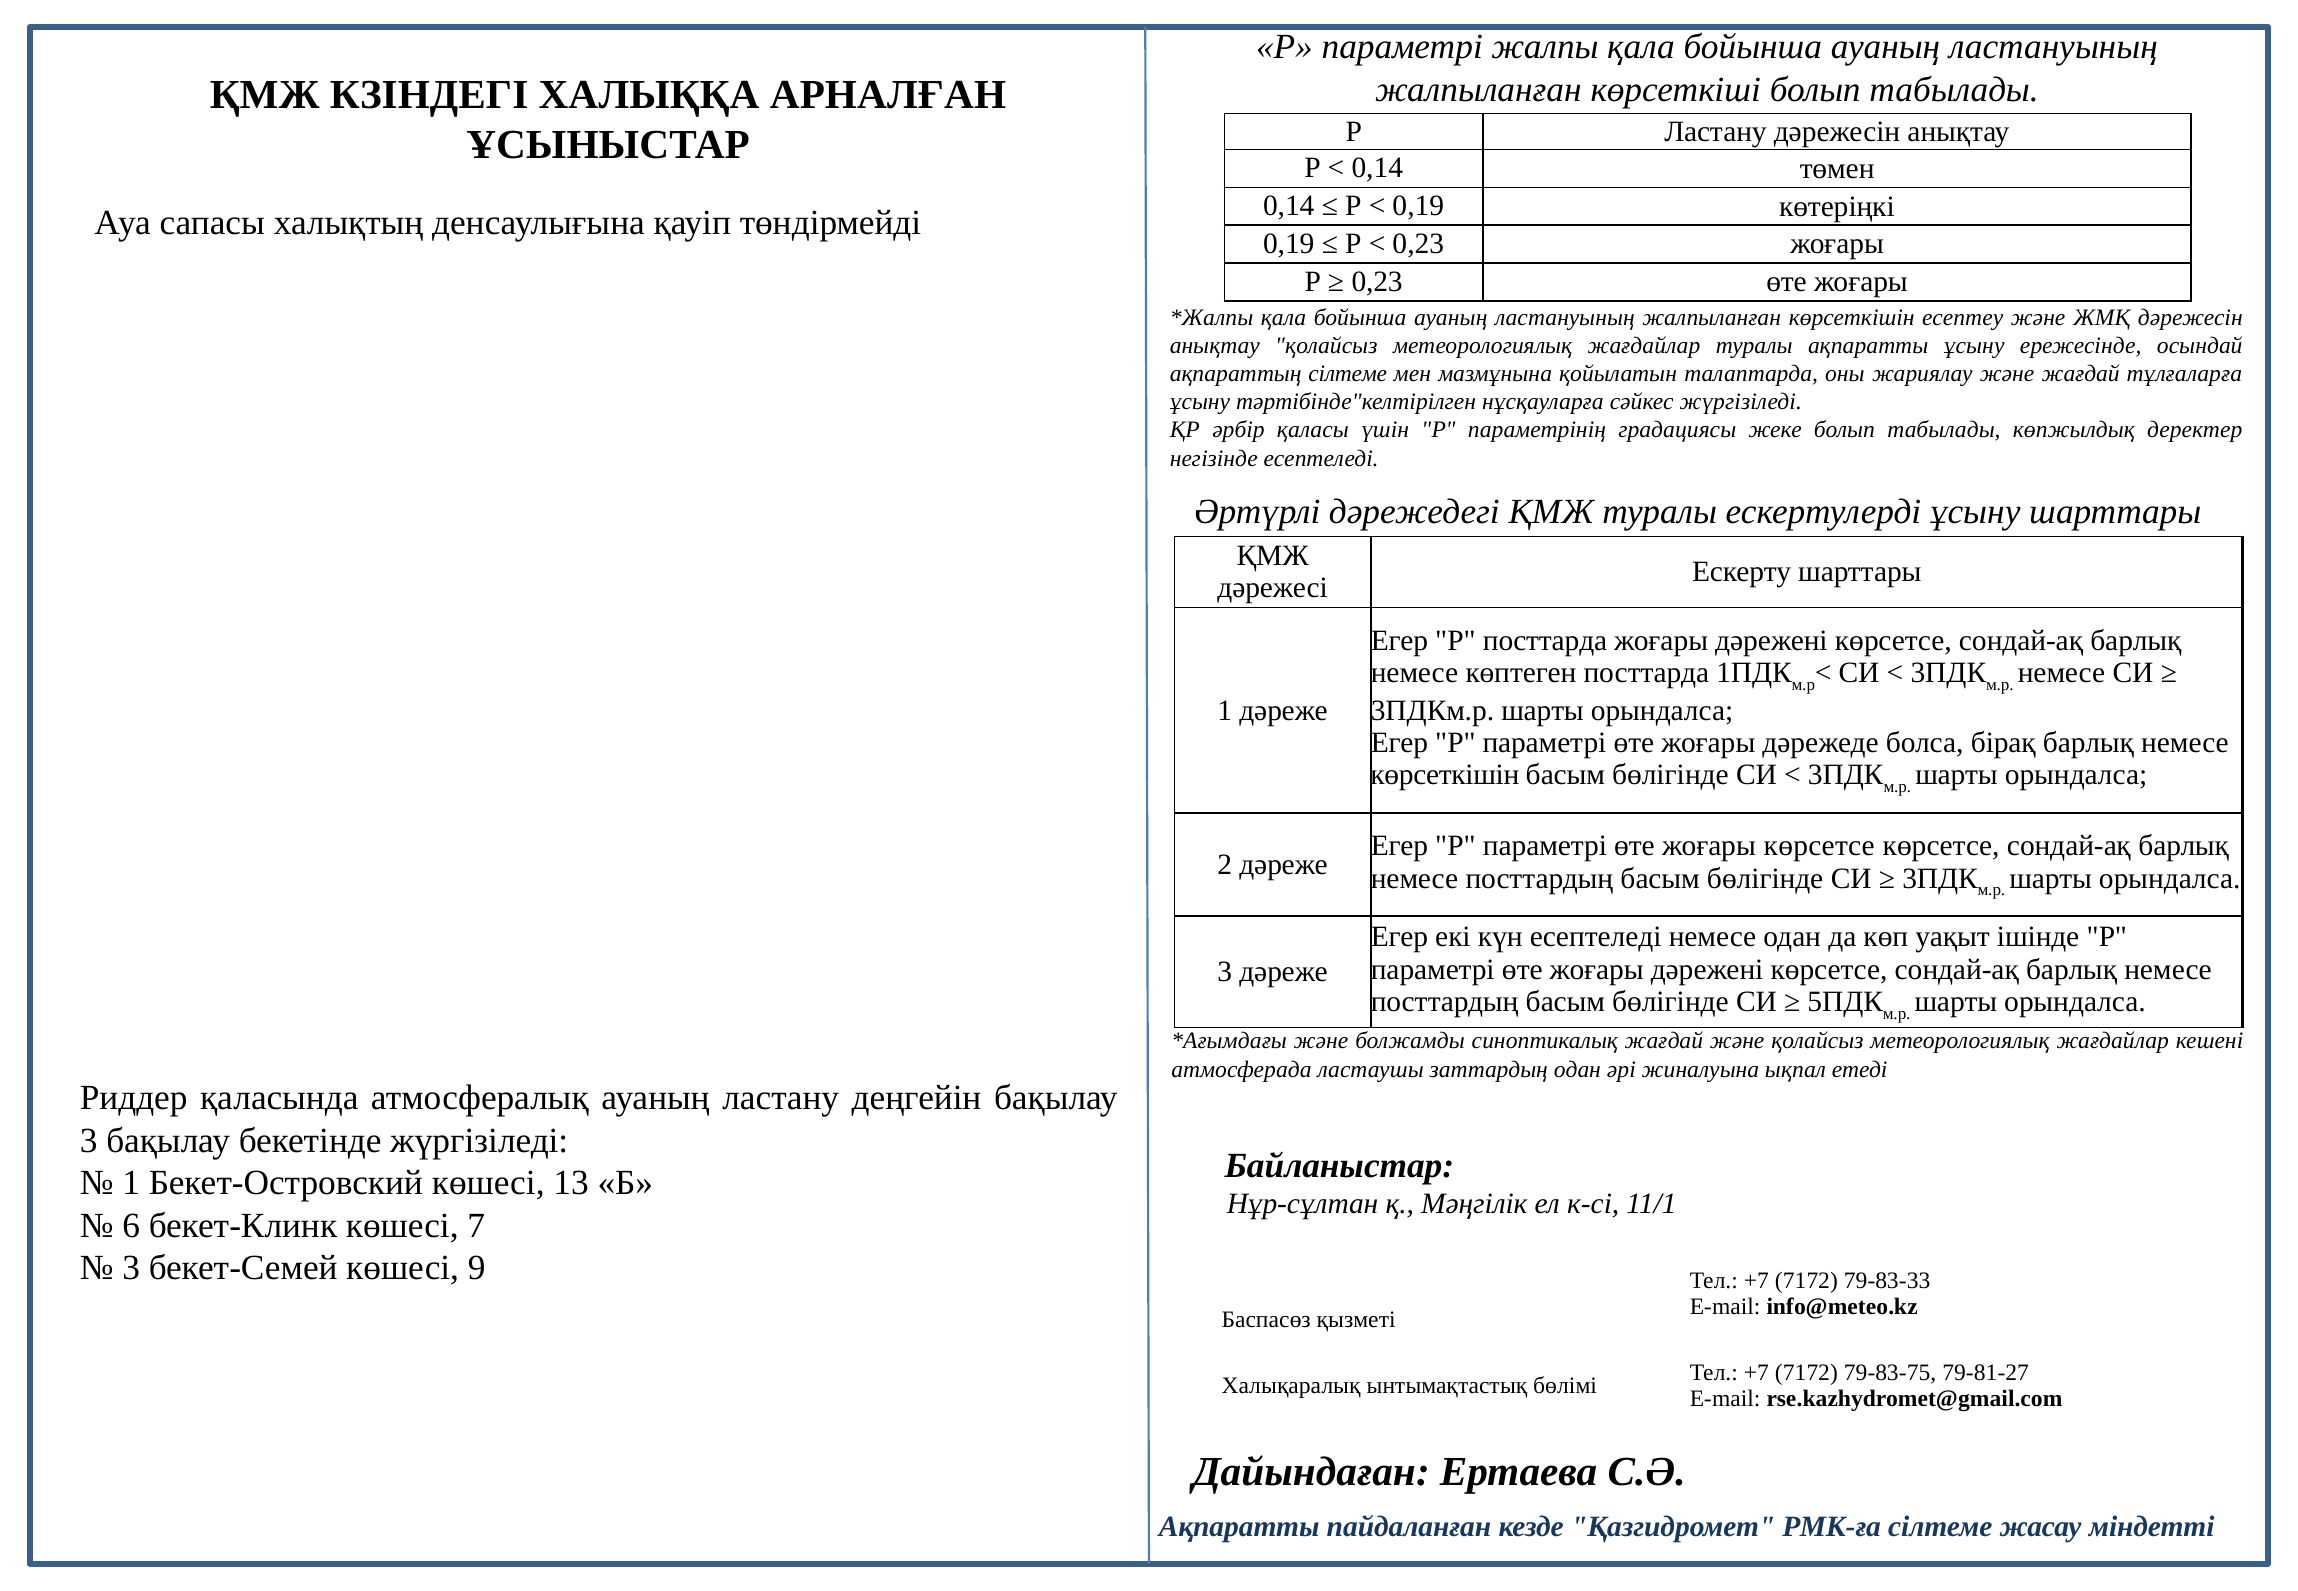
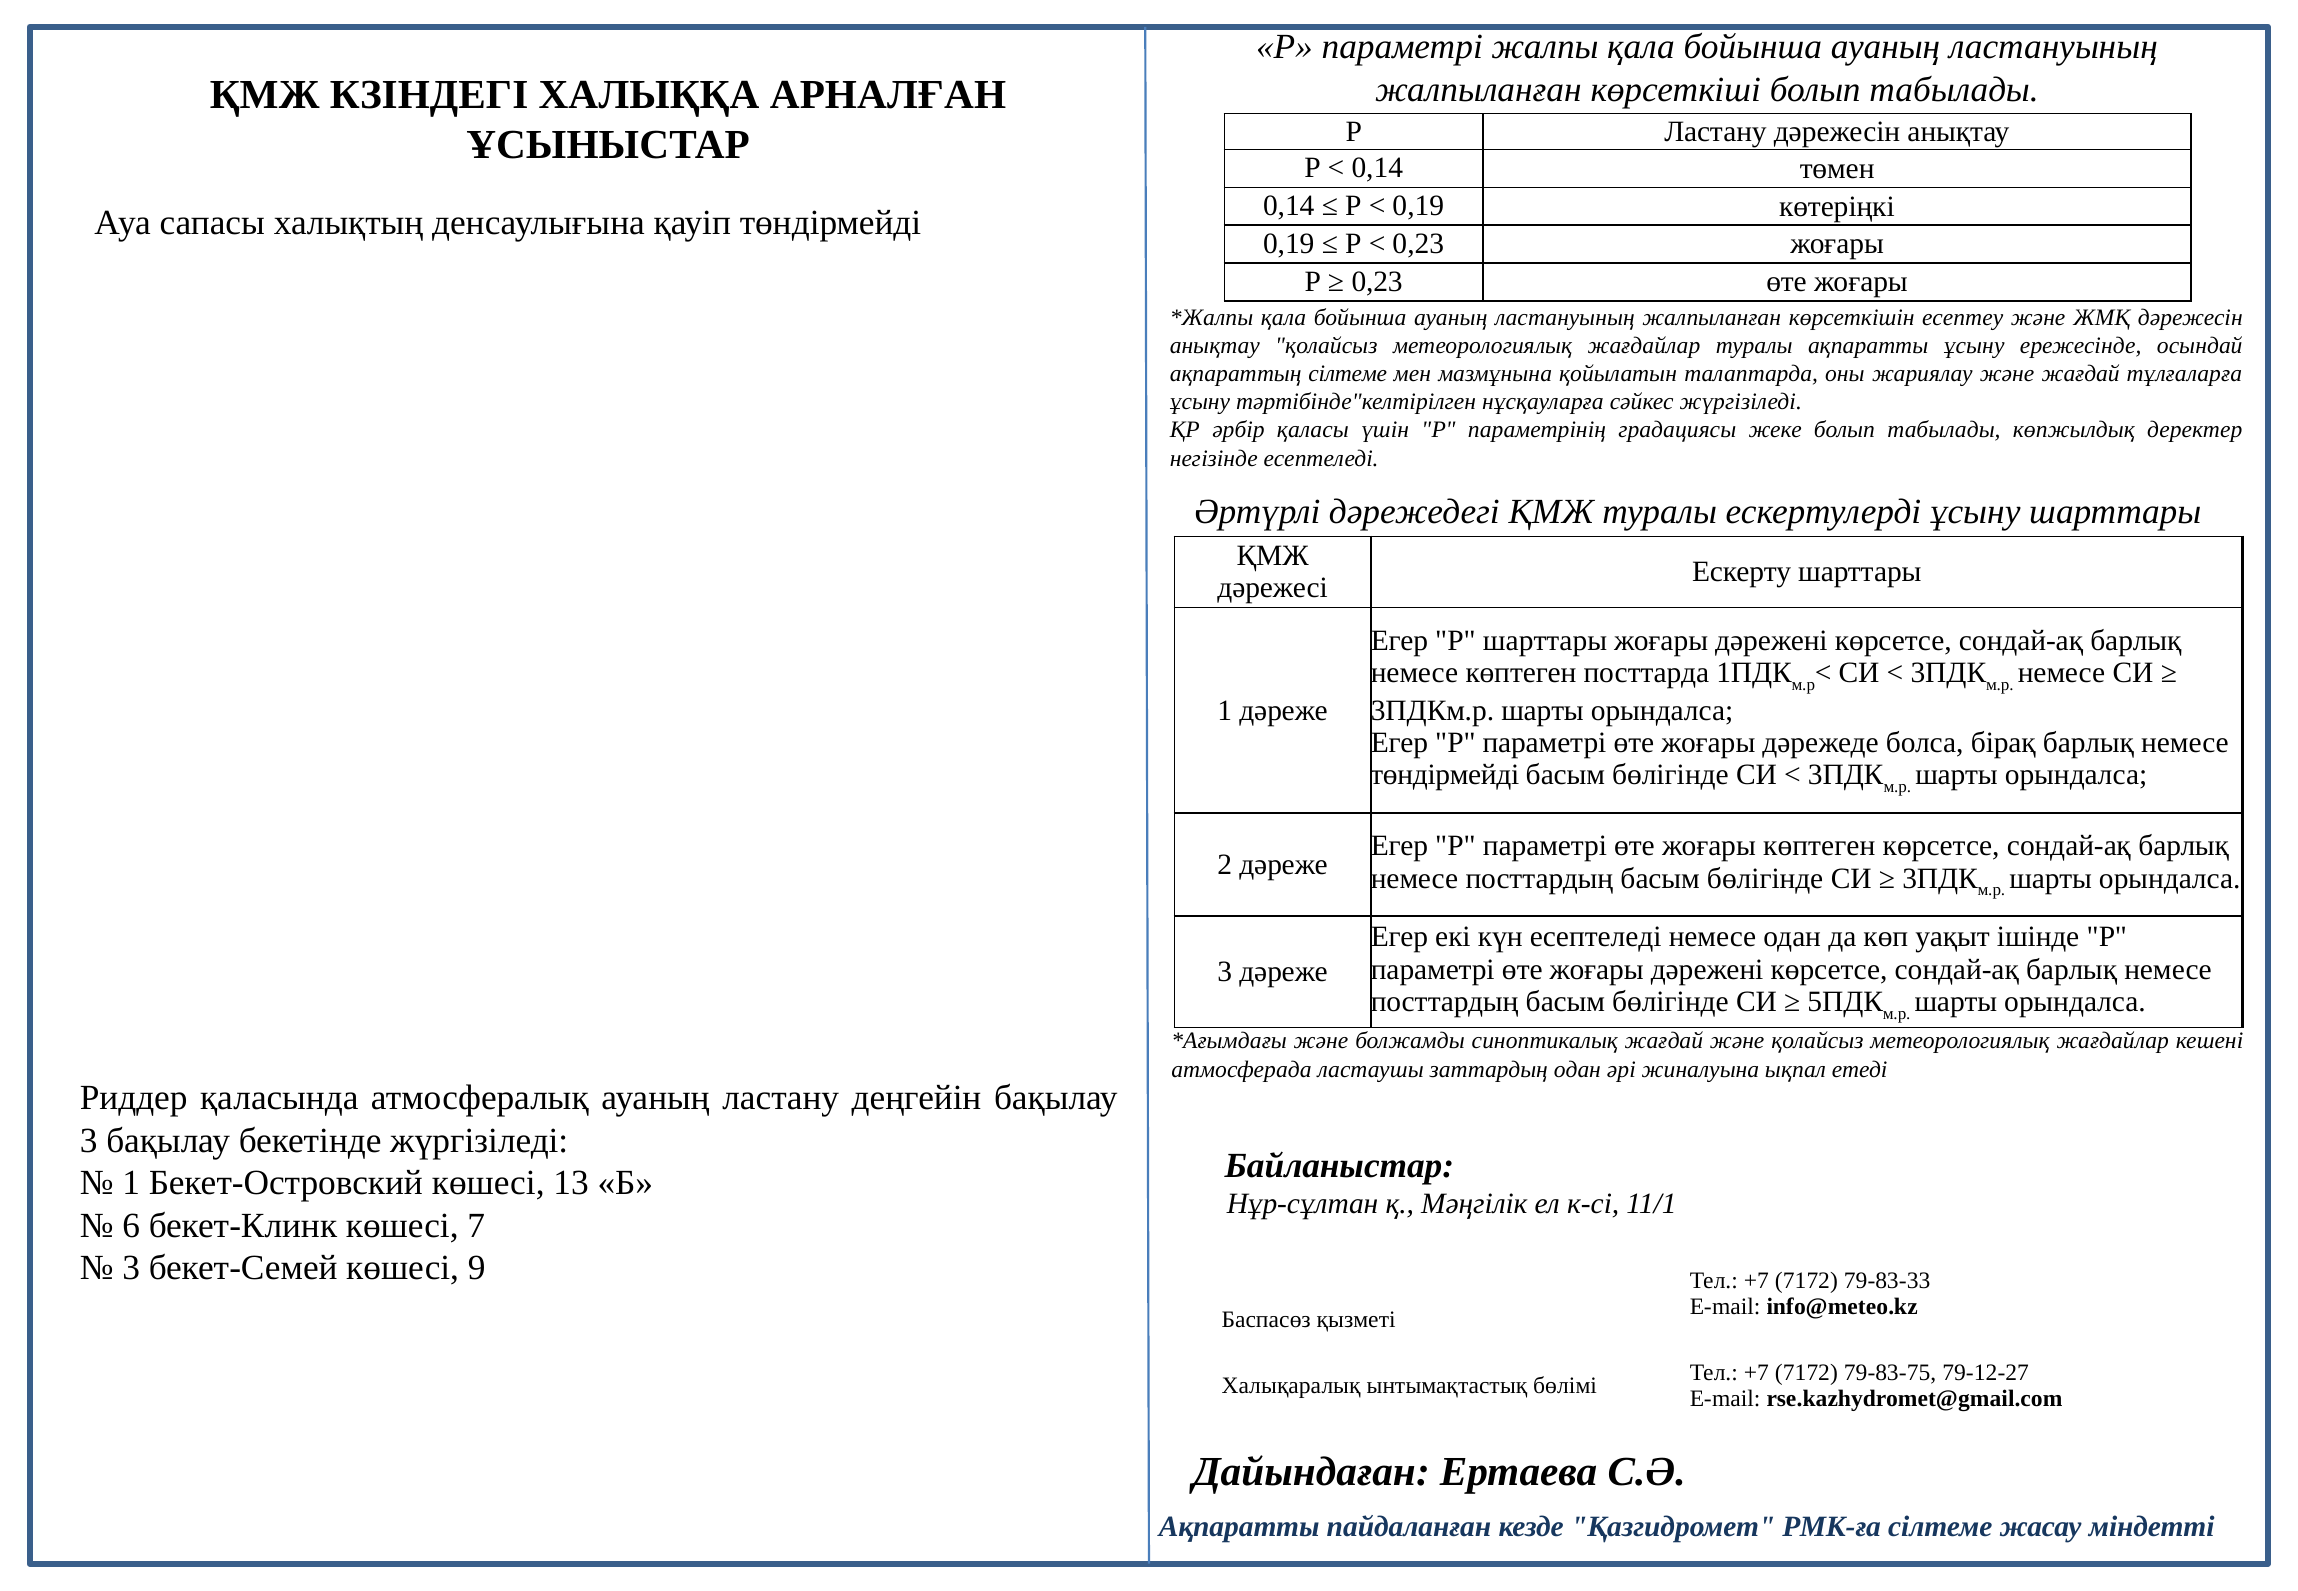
Р посттарда: посттарда -> шарттары (1545, 641)
көрсеткішін: көрсеткішін -> төндірмейді (1445, 775)
жоғары көрсетсе: көрсетсе -> көптеген (1819, 846)
79-81-27: 79-81-27 -> 79-12-27 (1986, 1372)
